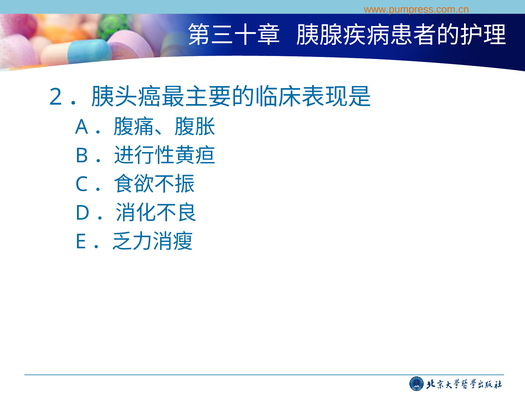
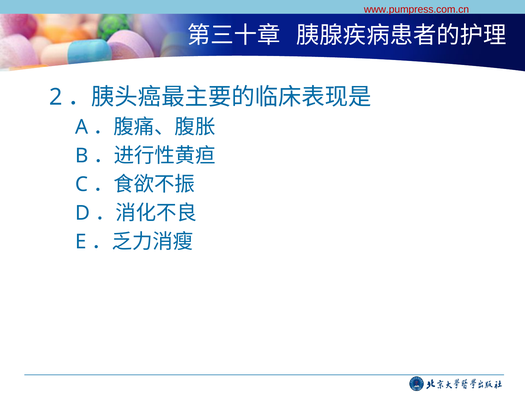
www.pumpress.com.cn colour: orange -> red (416, 9)
